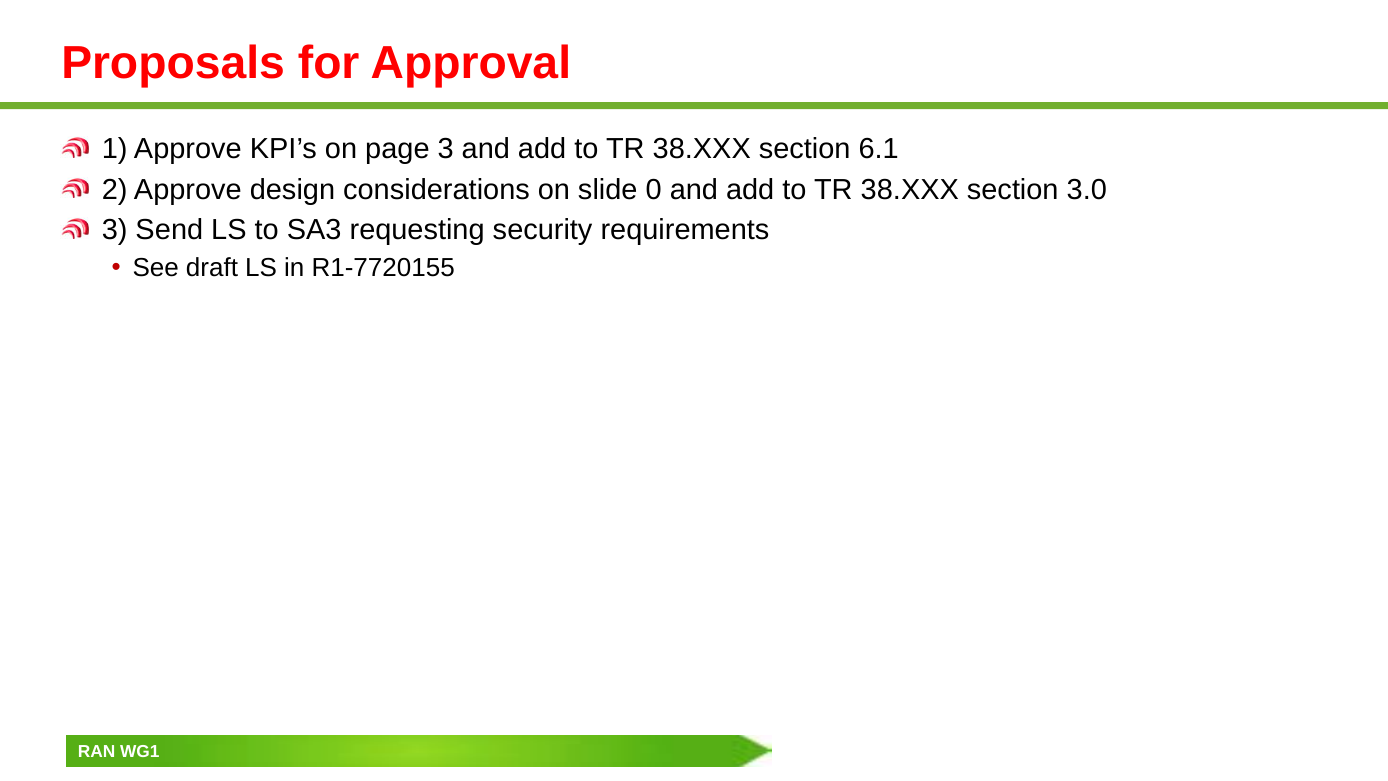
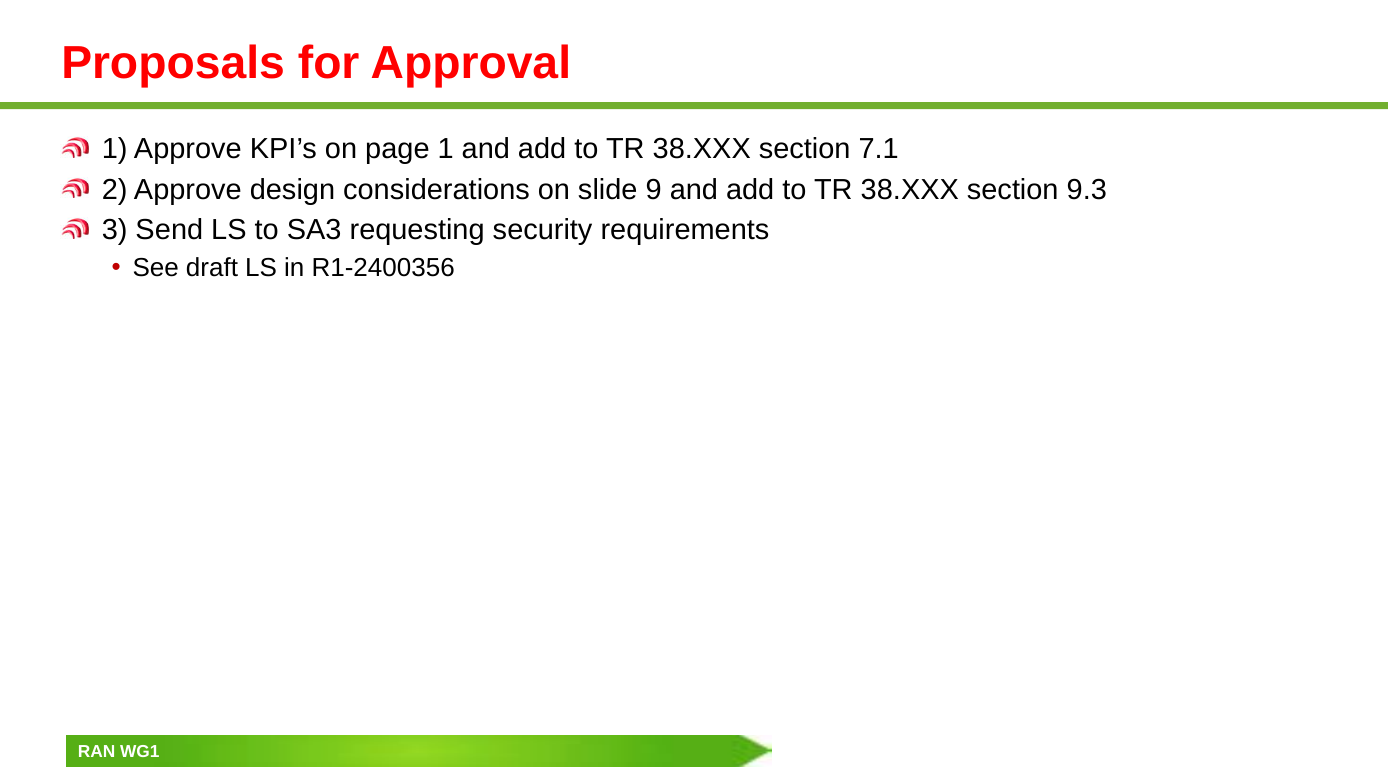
page 3: 3 -> 1 (446, 149)
6.1: 6.1 -> 7.1 (879, 149)
0: 0 -> 9 (654, 190)
3.0: 3.0 -> 9.3 (1087, 190)
R1-7720155: R1-7720155 -> R1-2400356 (383, 268)
